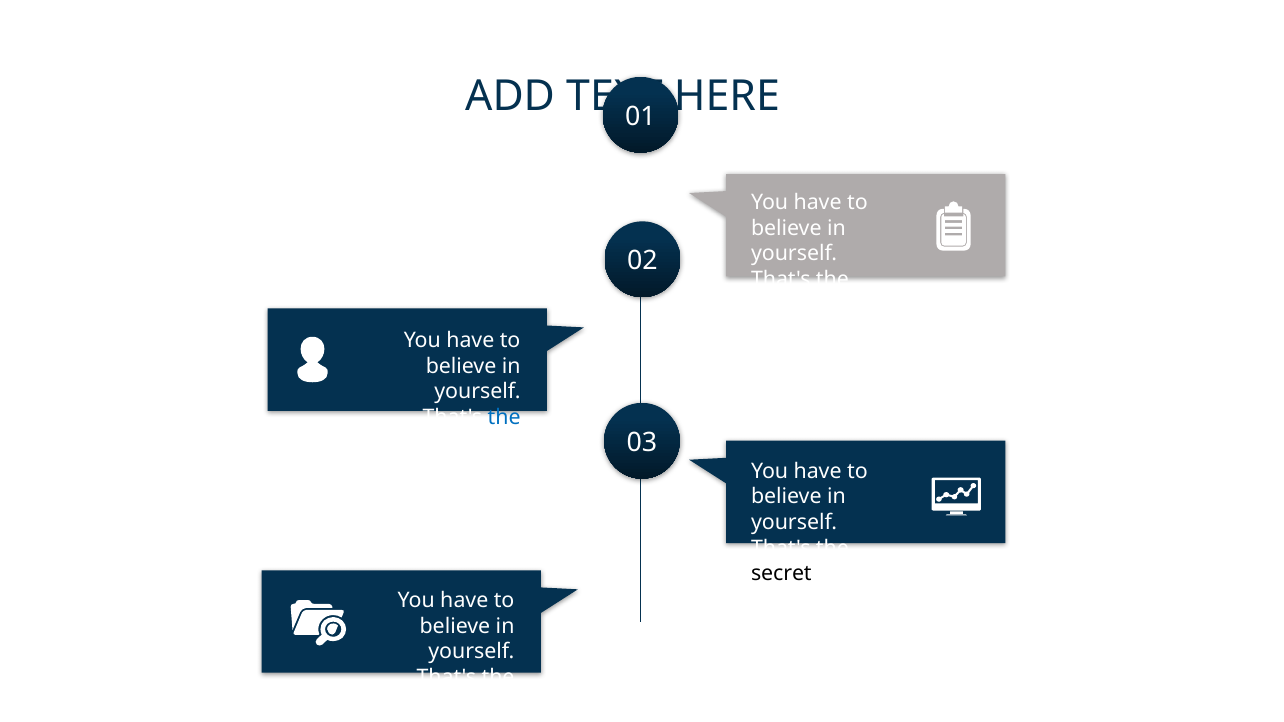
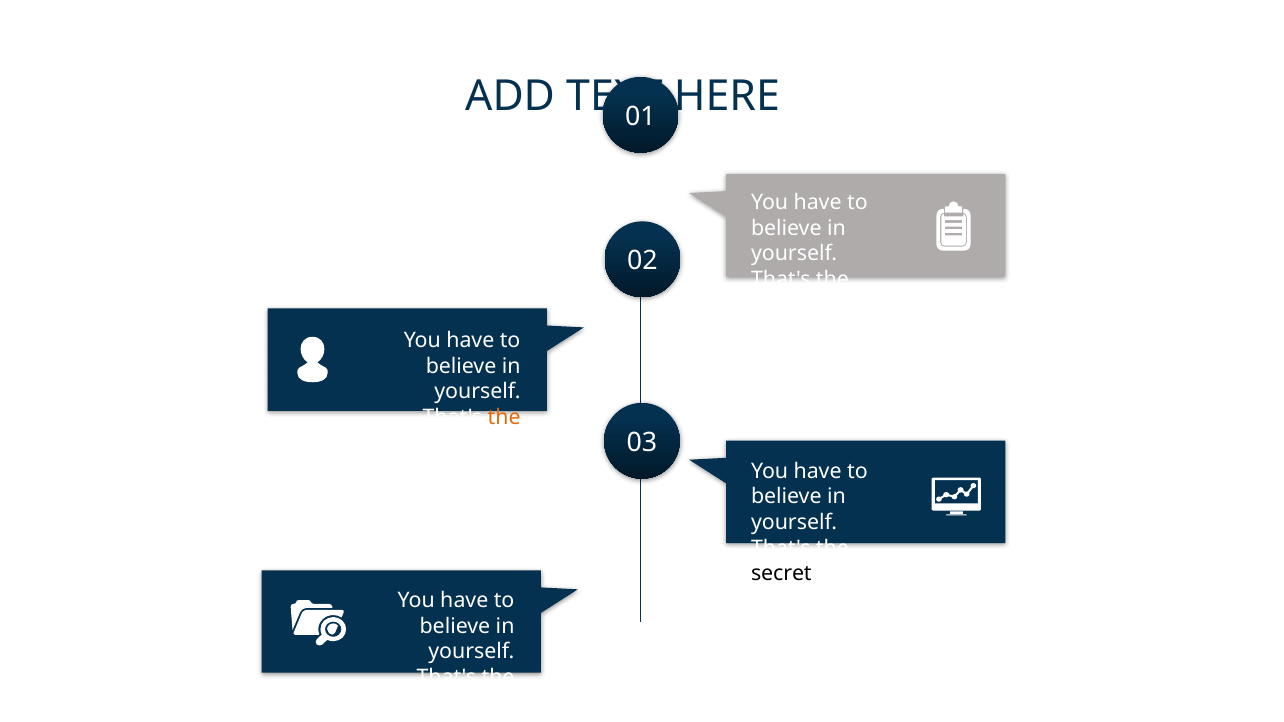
the colour: blue -> orange (504, 418)
